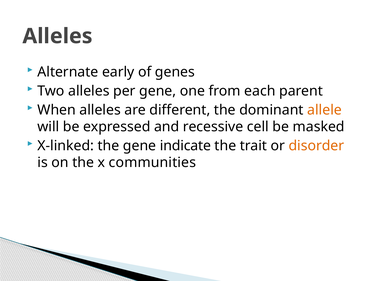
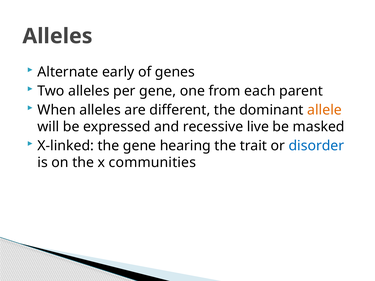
cell: cell -> live (258, 127)
indicate: indicate -> hearing (185, 146)
disorder colour: orange -> blue (316, 146)
